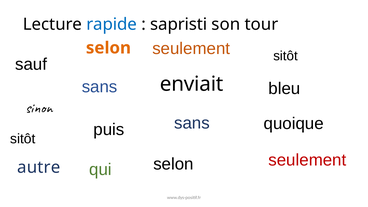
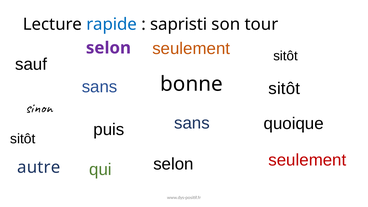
selon colour: orange -> purple (108, 48)
enviait: enviait -> bonne (192, 84)
bleu: bleu -> sitôt (284, 88)
